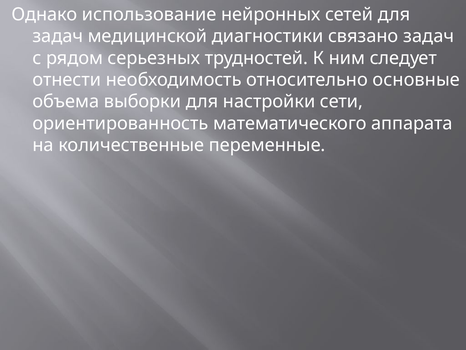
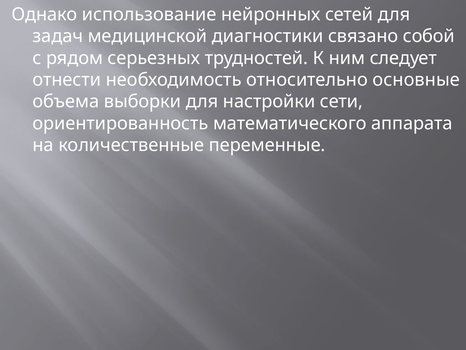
связано задач: задач -> собой (429, 36)
